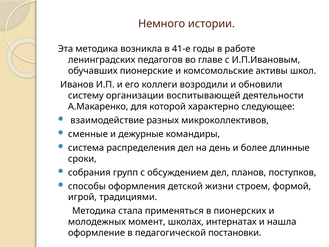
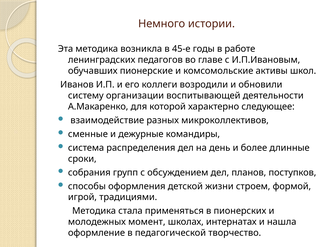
41-е: 41-е -> 45-е (181, 49)
постановки: постановки -> творчество (235, 233)
